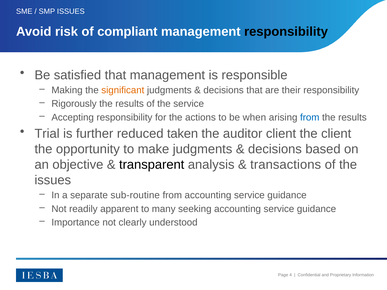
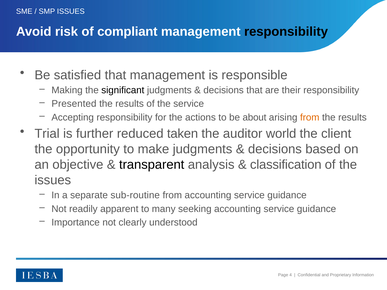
significant colour: orange -> black (123, 90)
Rigorously: Rigorously -> Presented (74, 104)
when: when -> about (254, 117)
from colour: blue -> orange (310, 117)
auditor client: client -> world (281, 134)
transactions: transactions -> classification (286, 165)
